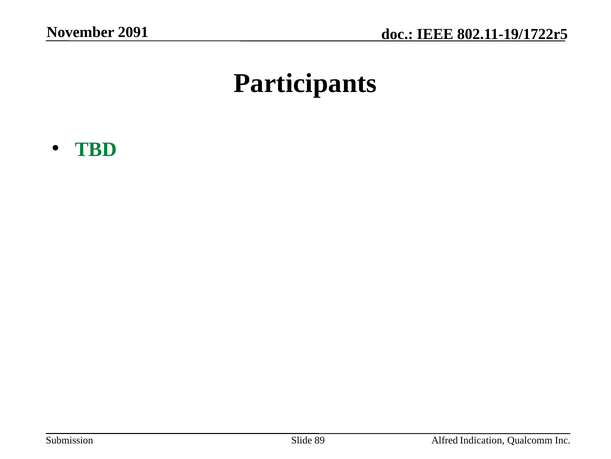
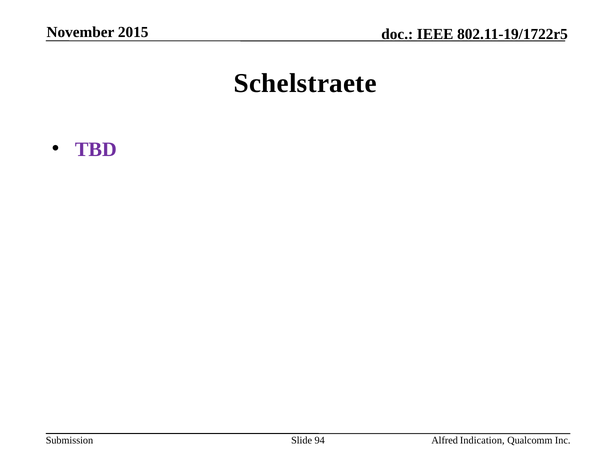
2091: 2091 -> 2015 (133, 32)
Participants: Participants -> Schelstraete (305, 83)
TBD colour: green -> purple (96, 149)
89: 89 -> 94 (320, 439)
